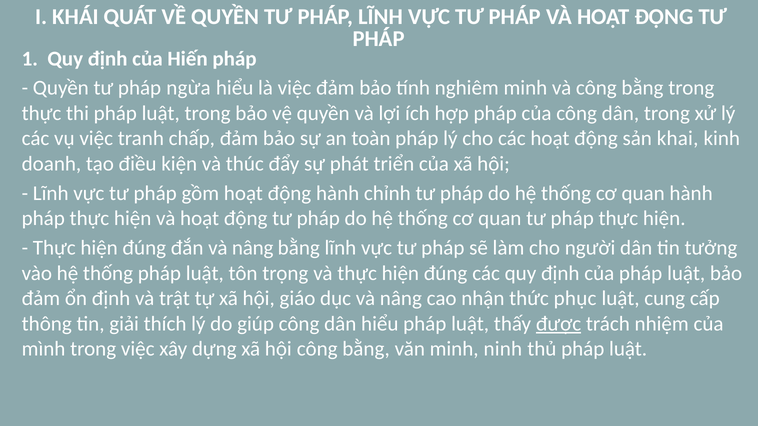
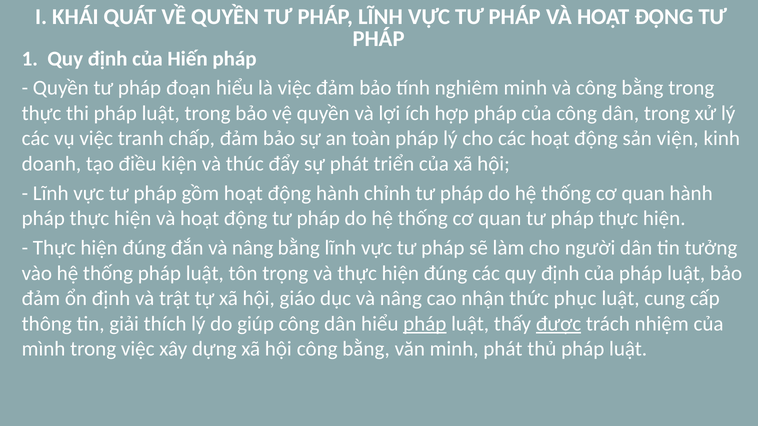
ngừa: ngừa -> đoạn (188, 88)
khai: khai -> viện (678, 139)
pháp underline: none -> present (425, 324)
minh ninh: ninh -> phát (503, 349)
